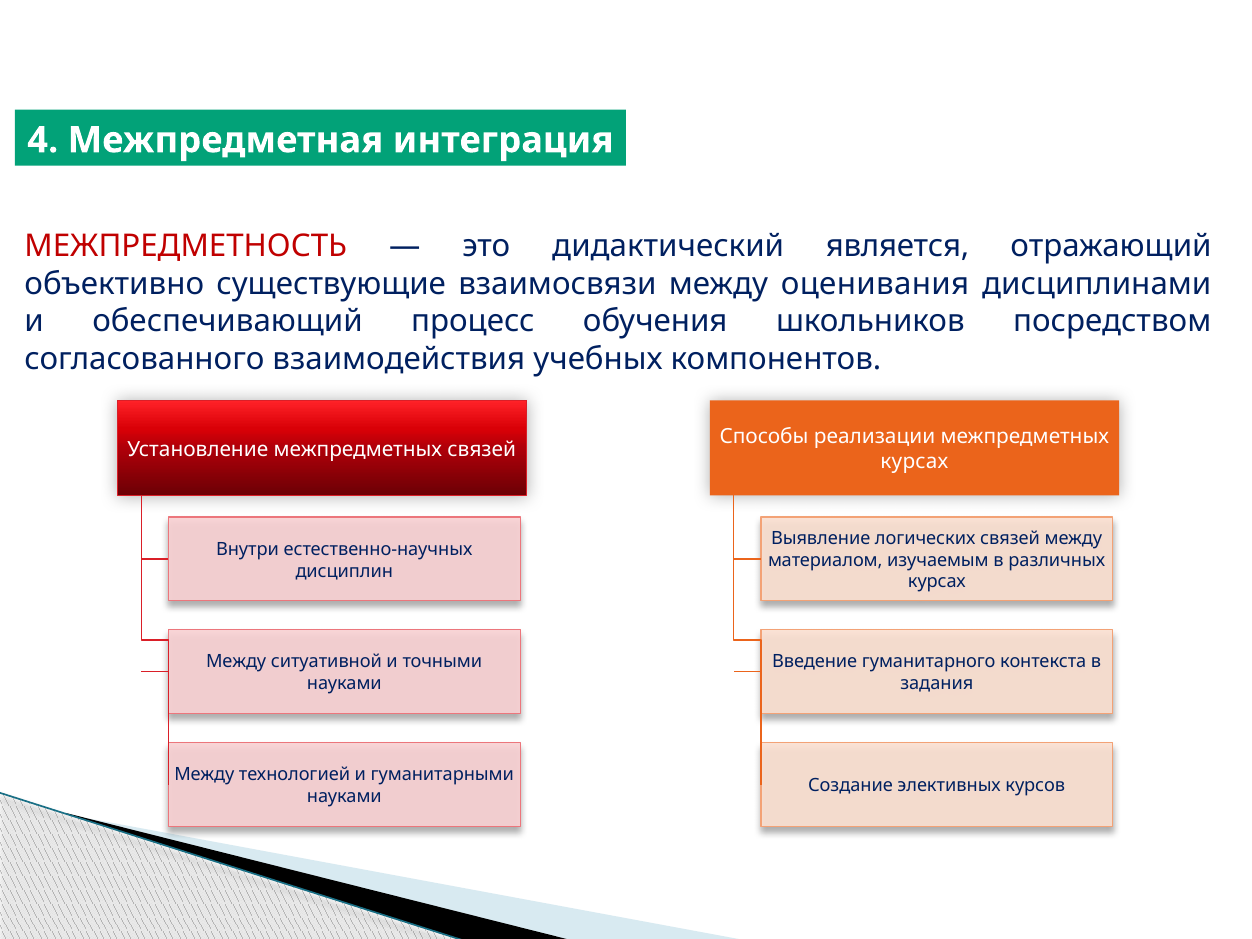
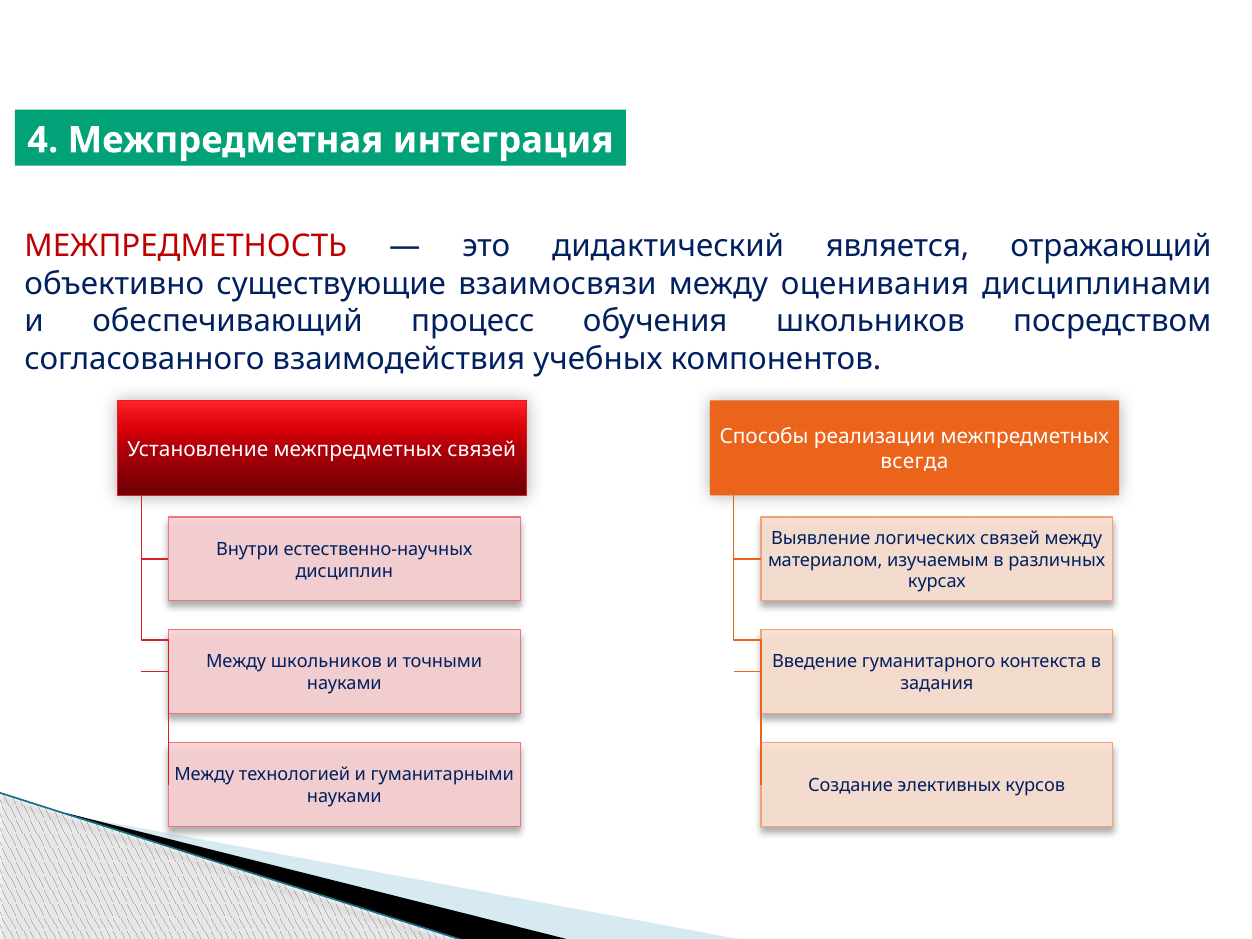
курсах: курсах -> всегда (914, 462)
Между ситуативной: ситуативной -> школьников (326, 662)
